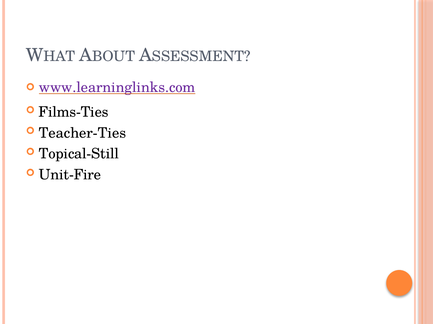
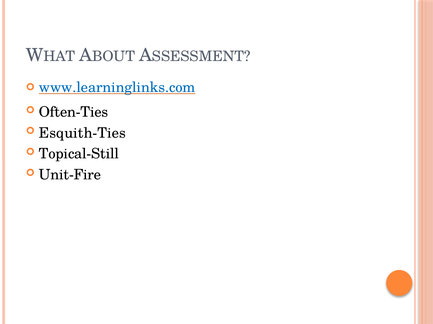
www.learninglinks.com colour: purple -> blue (117, 88)
Films-Ties: Films-Ties -> Often-Ties (74, 112)
Teacher-Ties: Teacher-Ties -> Esquith-Ties (82, 133)
